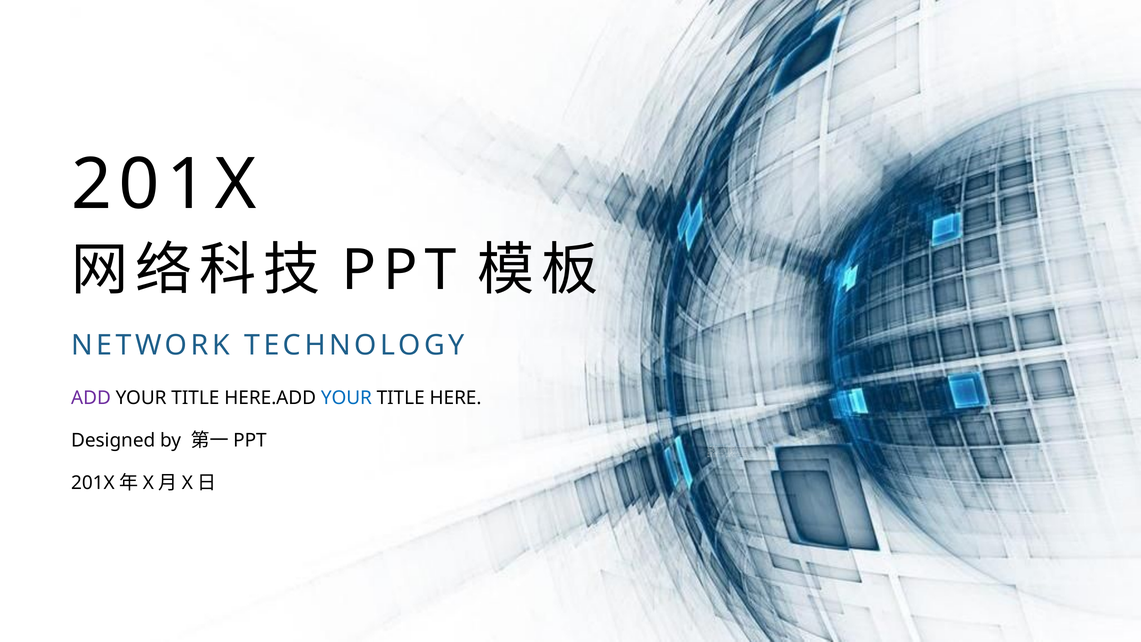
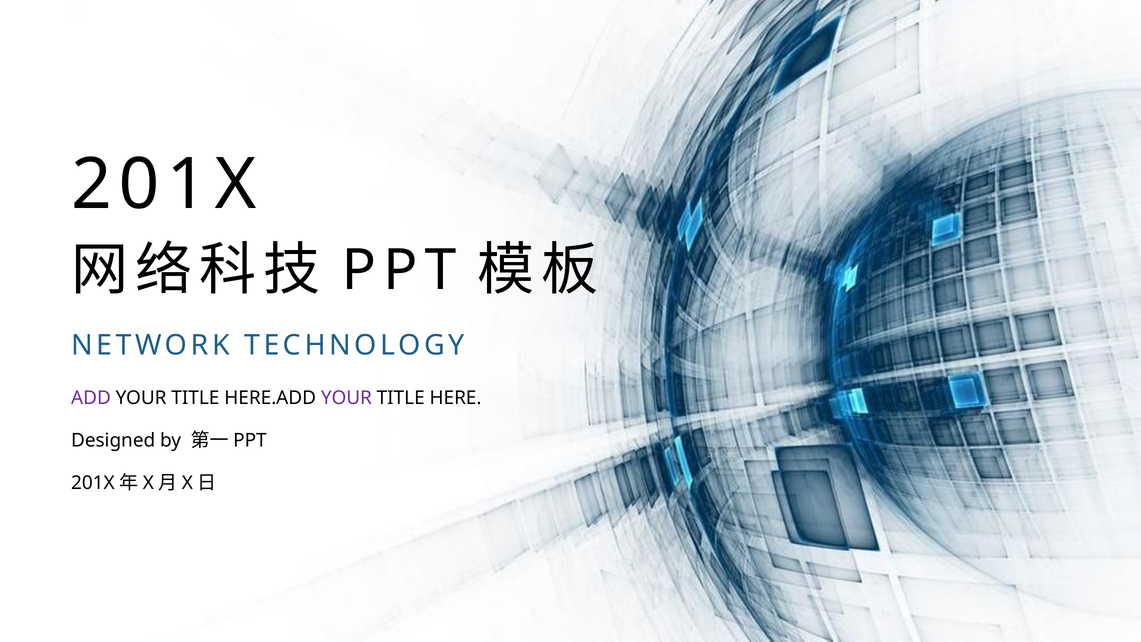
YOUR colour: blue -> purple (346, 398)
